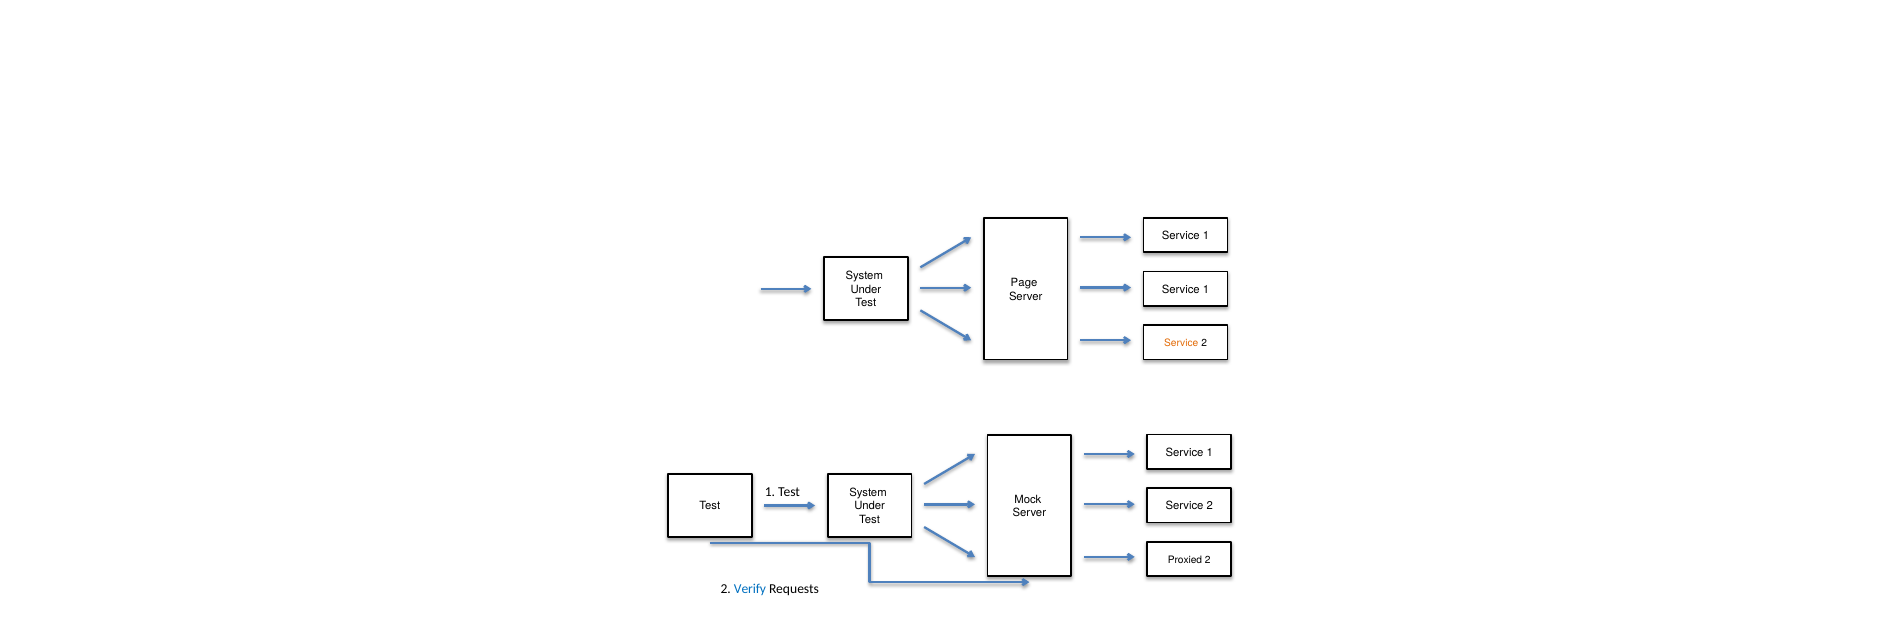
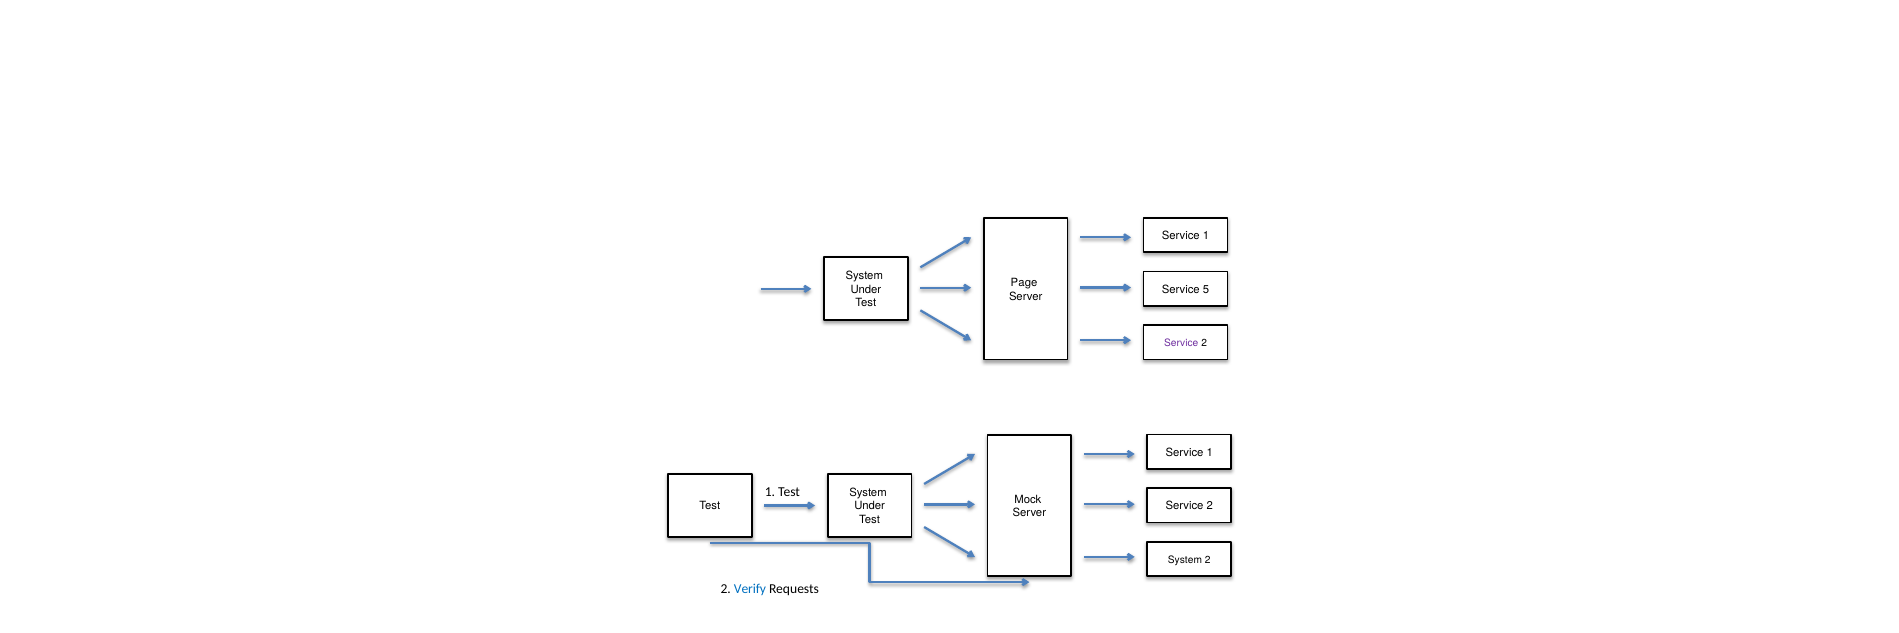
1: 1 -> 5 (1206, 290)
Service colour: orange -> purple (1181, 343)
Proxied: Proxied -> System (1185, 560)
